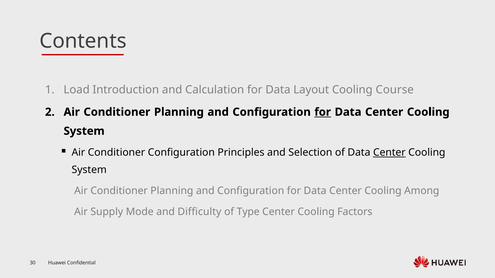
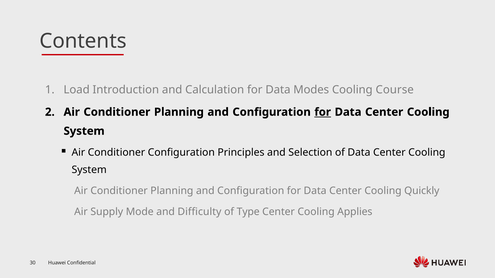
Layout: Layout -> Modes (311, 90)
Center underline: present -> none (389, 153)
Among: Among -> Quickly (422, 191)
Factors: Factors -> Applies (355, 212)
